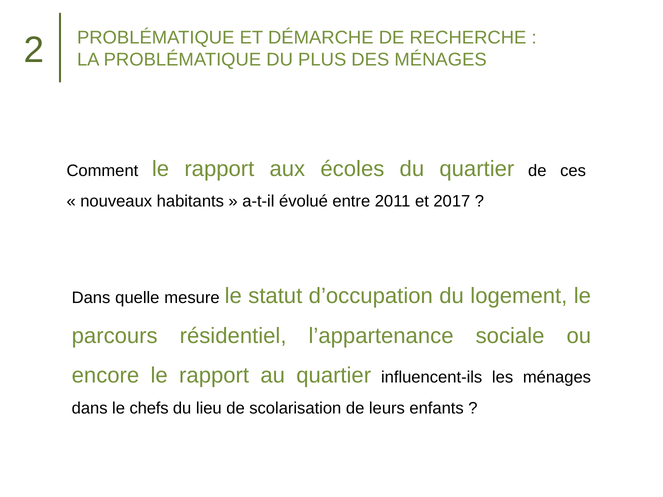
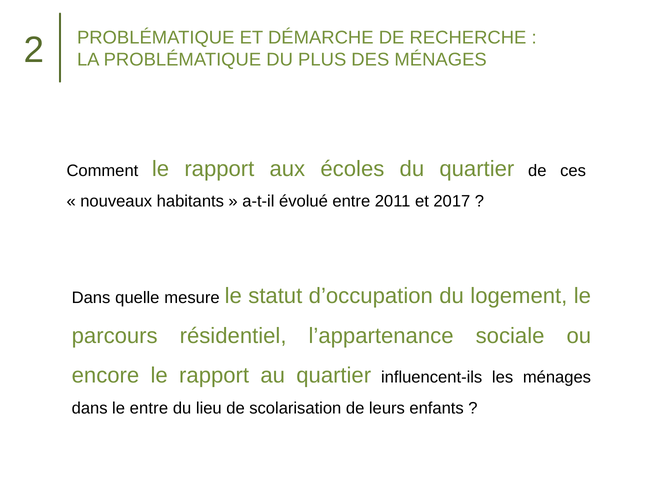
le chefs: chefs -> entre (149, 409)
